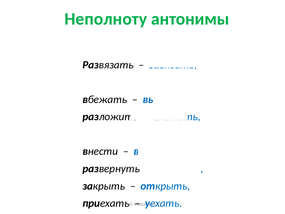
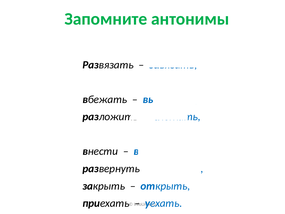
Неполноту: Неполноту -> Запомните (106, 19)
